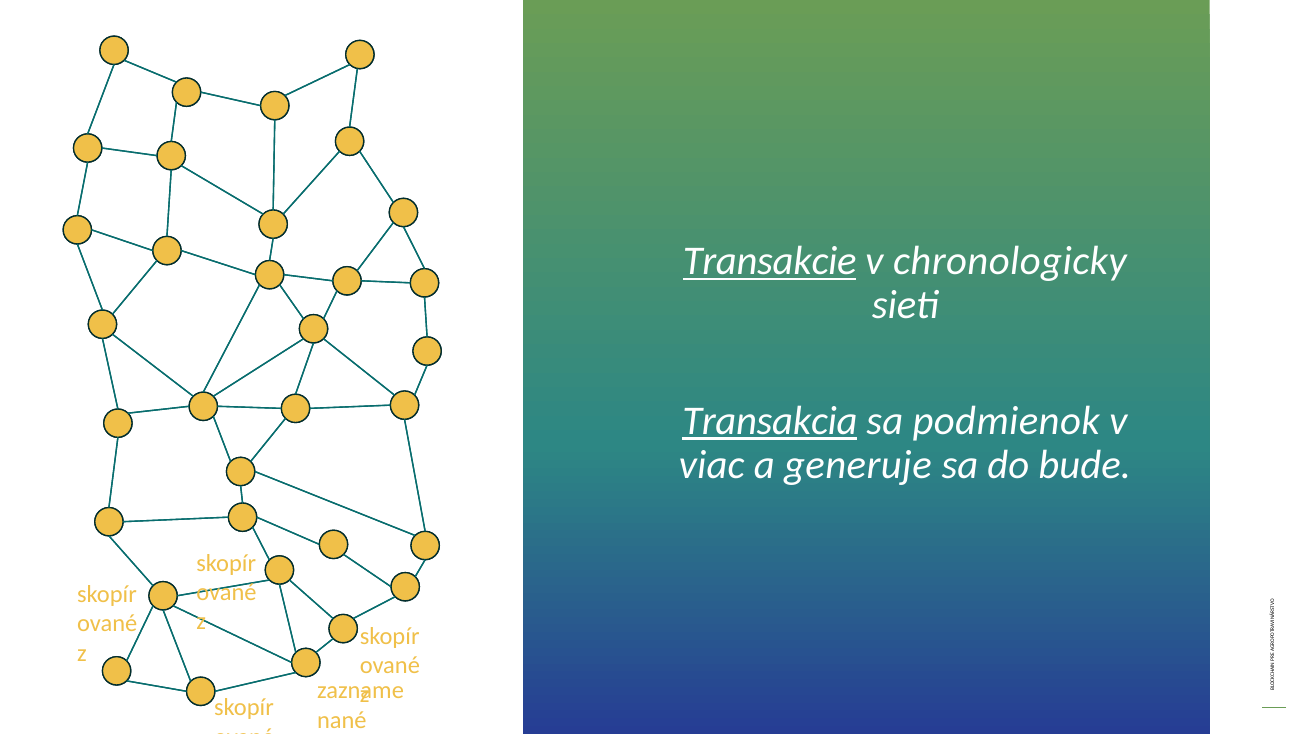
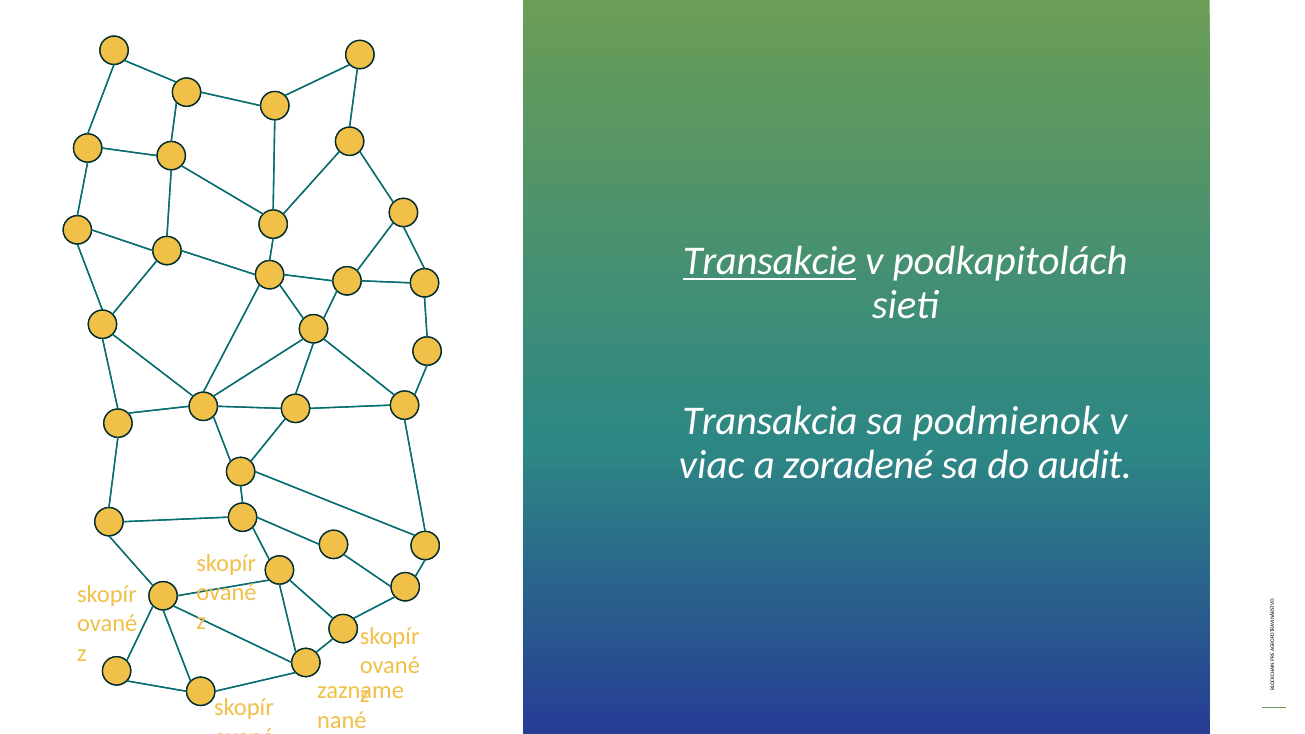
chronologicky: chronologicky -> podkapitolách (1010, 261)
Transakcia underline: present -> none (770, 421)
generuje: generuje -> zoradené (858, 465)
bude: bude -> audit (1085, 465)
